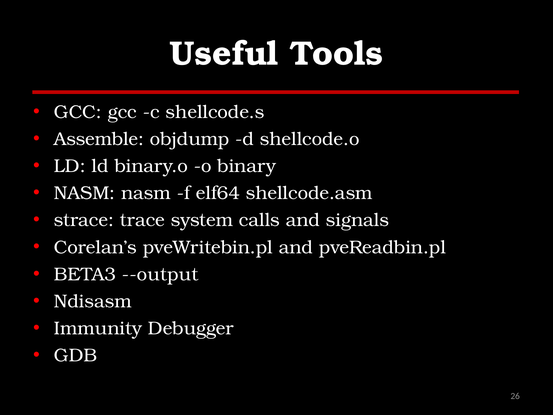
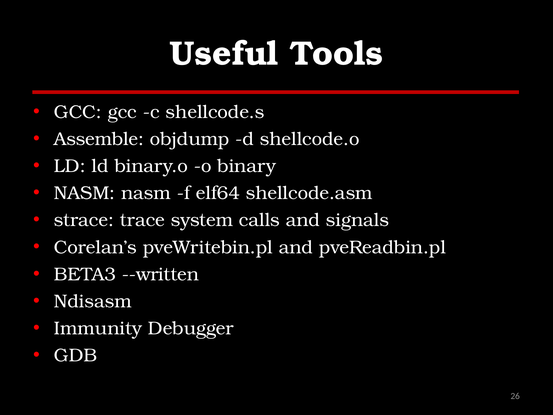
--output: --output -> --written (160, 274)
